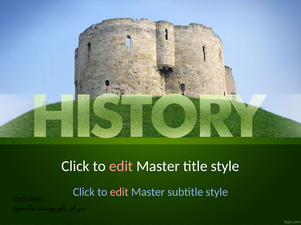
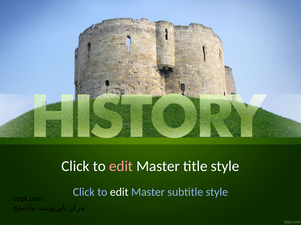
edit colour: pink -> white (119, 193)
